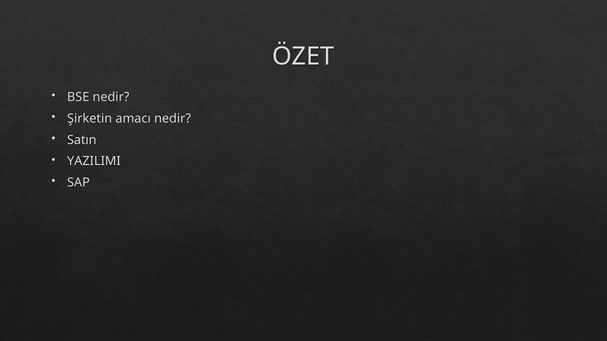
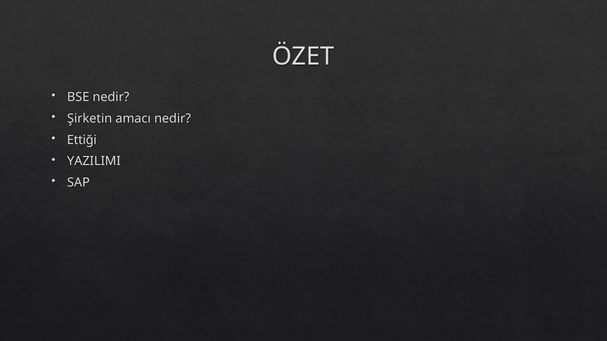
Satın: Satın -> Ettiği (82, 140)
